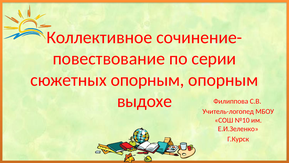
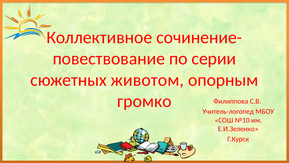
сюжетных опорным: опорным -> животом (147, 80)
выдохе: выдохе -> громко (144, 101)
